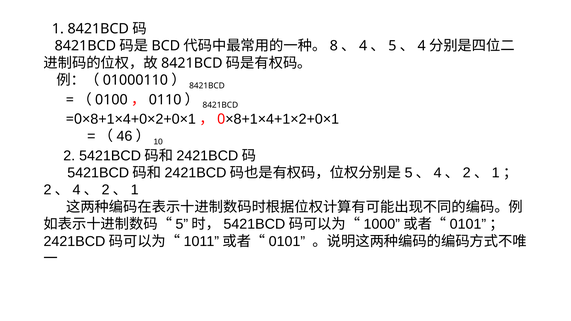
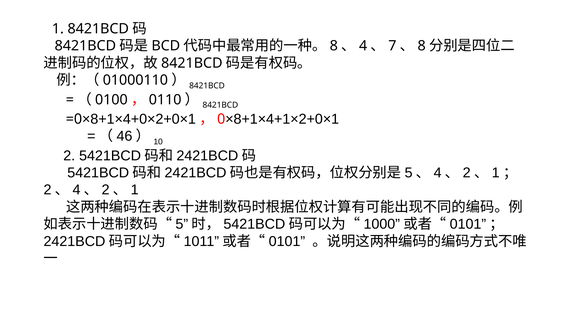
5: 5 -> 7 (392, 46)
4: 4 -> 8 (422, 46)
